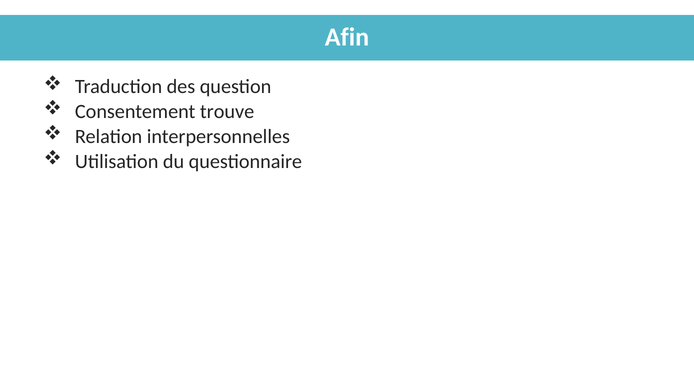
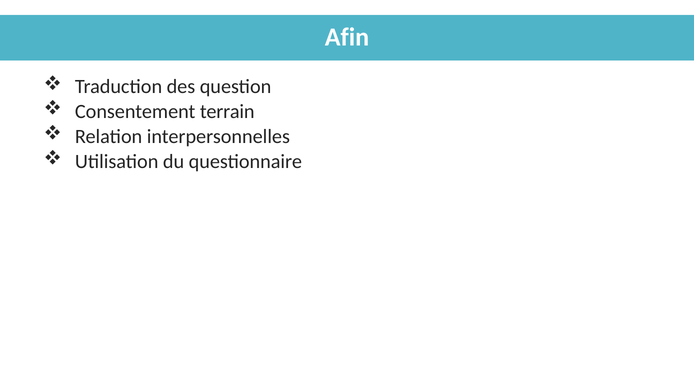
trouve: trouve -> terrain (227, 112)
